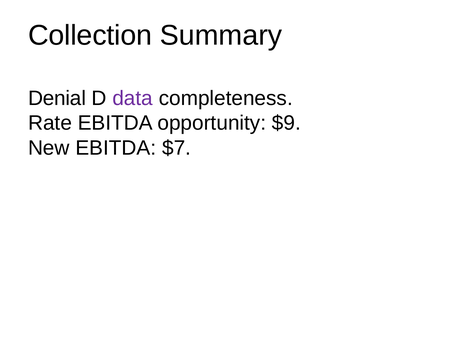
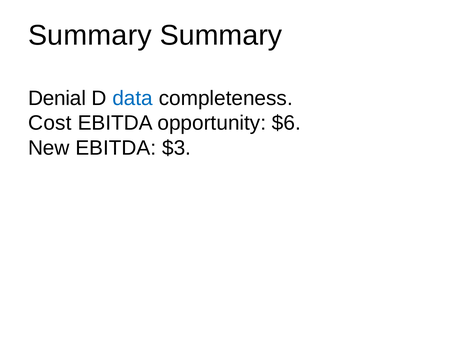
Collection: Collection -> Summary (90, 36)
data colour: purple -> blue (133, 98)
Rate: Rate -> Cost (50, 123)
$9: $9 -> $6 (286, 123)
$7: $7 -> $3 (177, 148)
